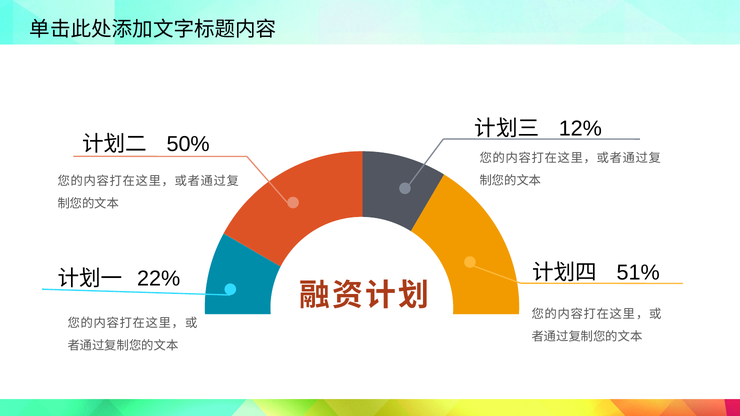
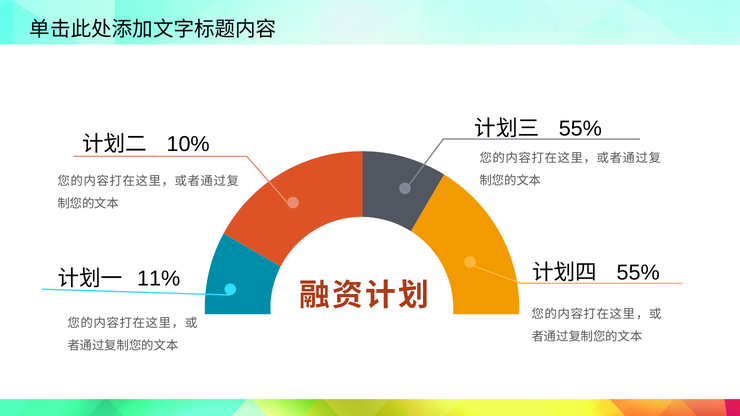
12%: 12% -> 55% (580, 129)
50%: 50% -> 10% (188, 144)
51%: 51% -> 55% (638, 273)
22%: 22% -> 11% (159, 279)
